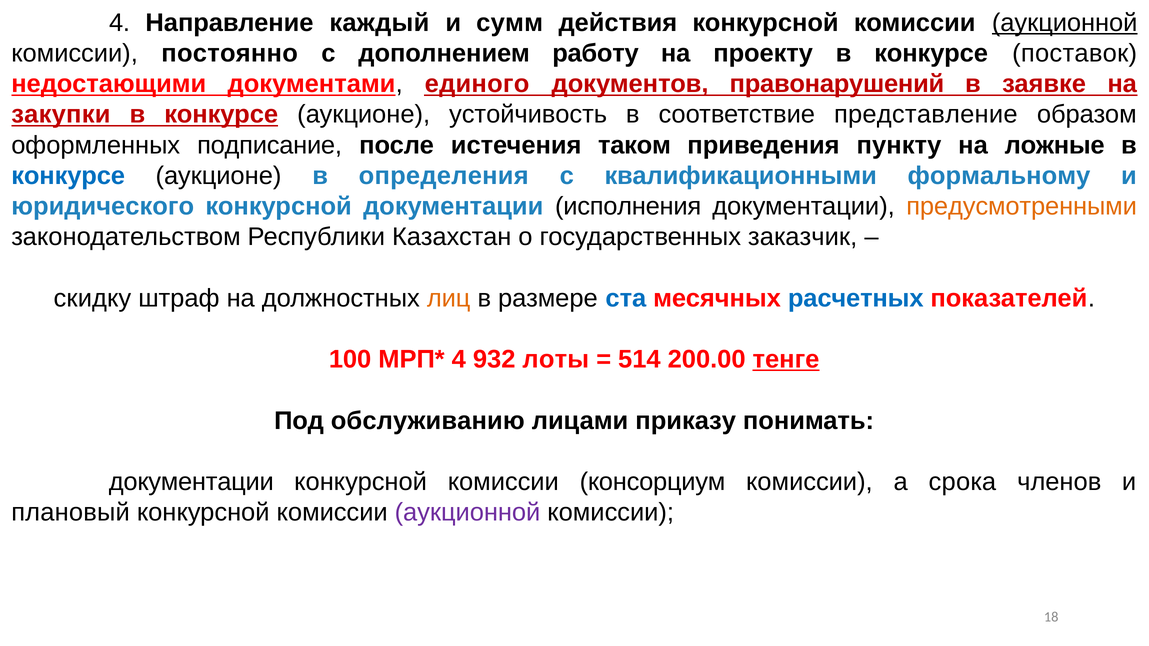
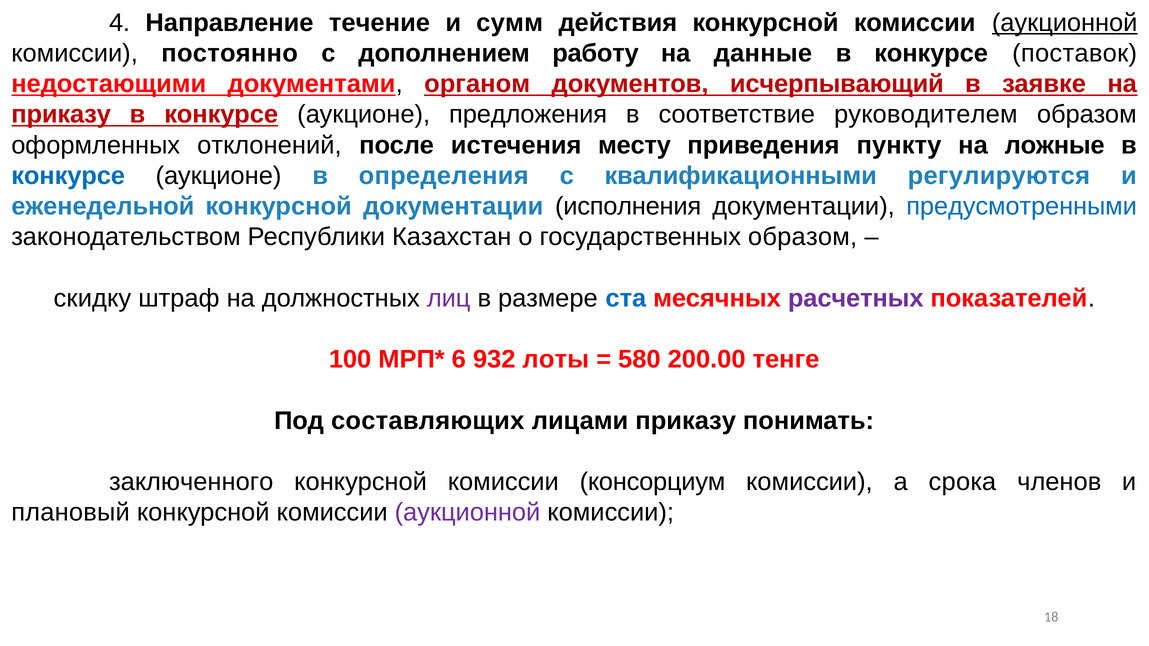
каждый: каждый -> течение (379, 23)
проекту: проекту -> данные (763, 53)
единого: единого -> органом (477, 84)
правонарушений: правонарушений -> исчерпывающий (837, 84)
закупки: закупки -> приказу (61, 115)
устойчивость: устойчивость -> предложения (528, 115)
представление: представление -> руководителем (926, 115)
подписание: подписание -> отклонений (269, 145)
таком: таком -> месту (634, 145)
формальному: формальному -> регулируются (999, 176)
юридического: юридического -> еженедельной (103, 206)
предусмотренными colour: orange -> blue (1022, 206)
государственных заказчик: заказчик -> образом (803, 237)
лиц colour: orange -> purple (449, 298)
расчетных colour: blue -> purple (856, 298)
4: 4 -> 6 (459, 360)
514: 514 -> 580 (639, 360)
тенге underline: present -> none (786, 360)
обслуживанию: обслуживанию -> составляющих (428, 421)
документации: документации -> заключенного (191, 482)
